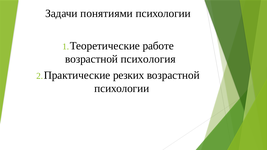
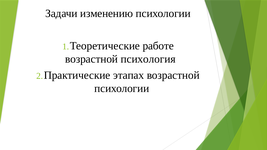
понятиями: понятиями -> изменению (107, 14)
резких: резких -> этапах (129, 75)
